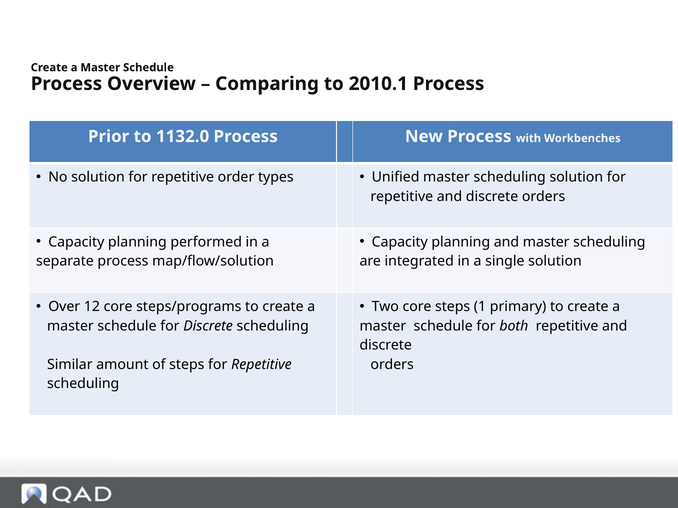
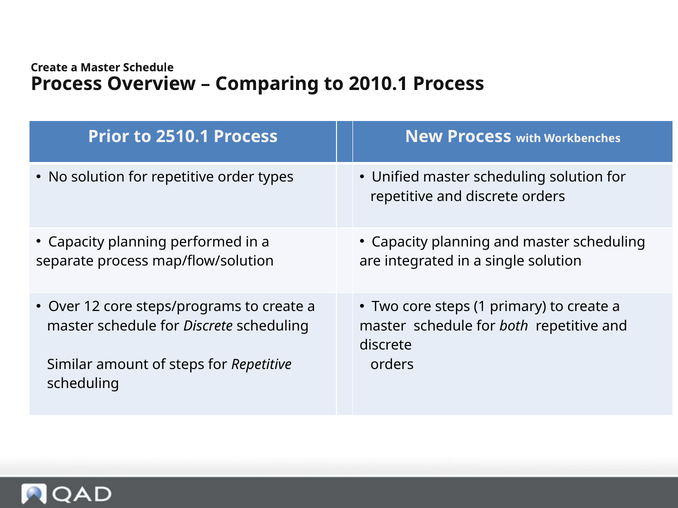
1132.0: 1132.0 -> 2510.1 (183, 137)
